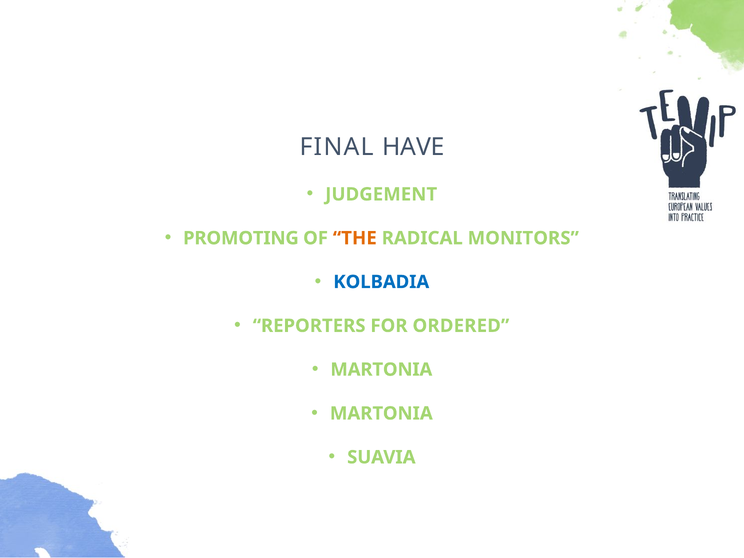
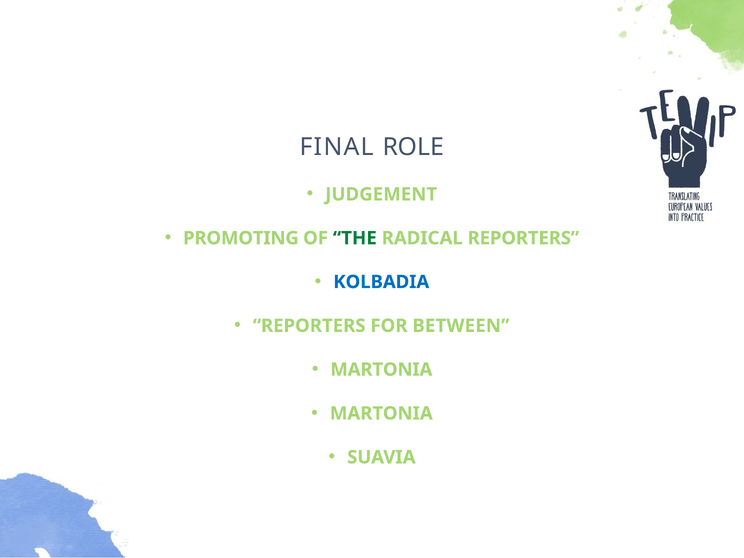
HAVE: HAVE -> ROLE (413, 147)
THE colour: orange -> green (355, 238)
RADICAL MONITORS: MONITORS -> REPORTERS (523, 238)
ORDERED: ORDERED -> BETWEEN (461, 326)
